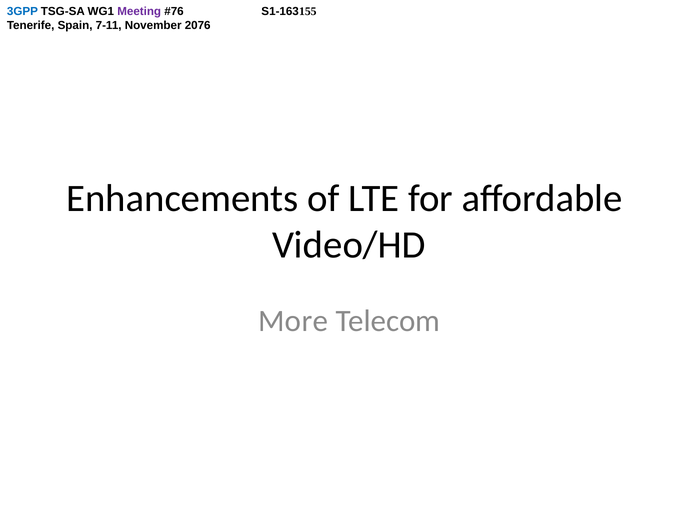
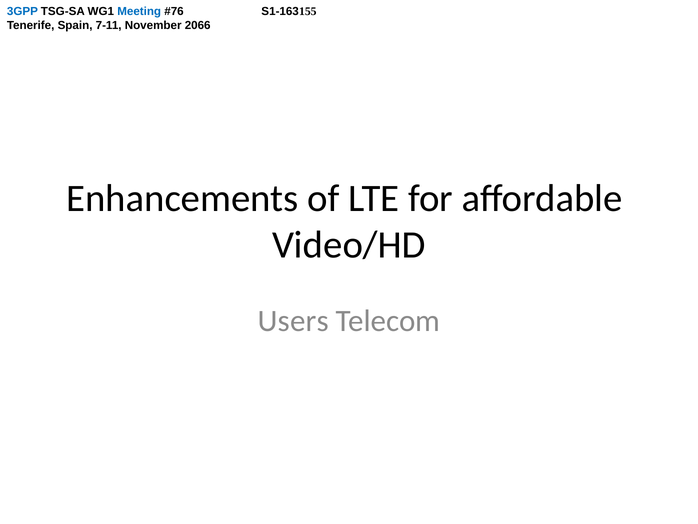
Meeting colour: purple -> blue (139, 11)
2076: 2076 -> 2066 (198, 25)
More: More -> Users (293, 321)
